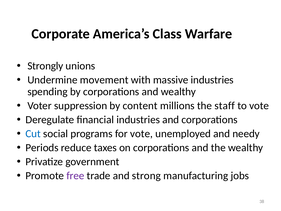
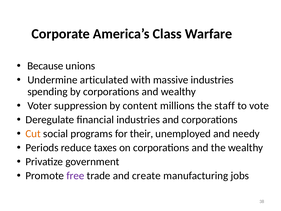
Strongly: Strongly -> Because (45, 66)
movement: movement -> articulated (104, 80)
Cut colour: blue -> orange (33, 134)
for vote: vote -> their (142, 134)
strong: strong -> create (146, 176)
